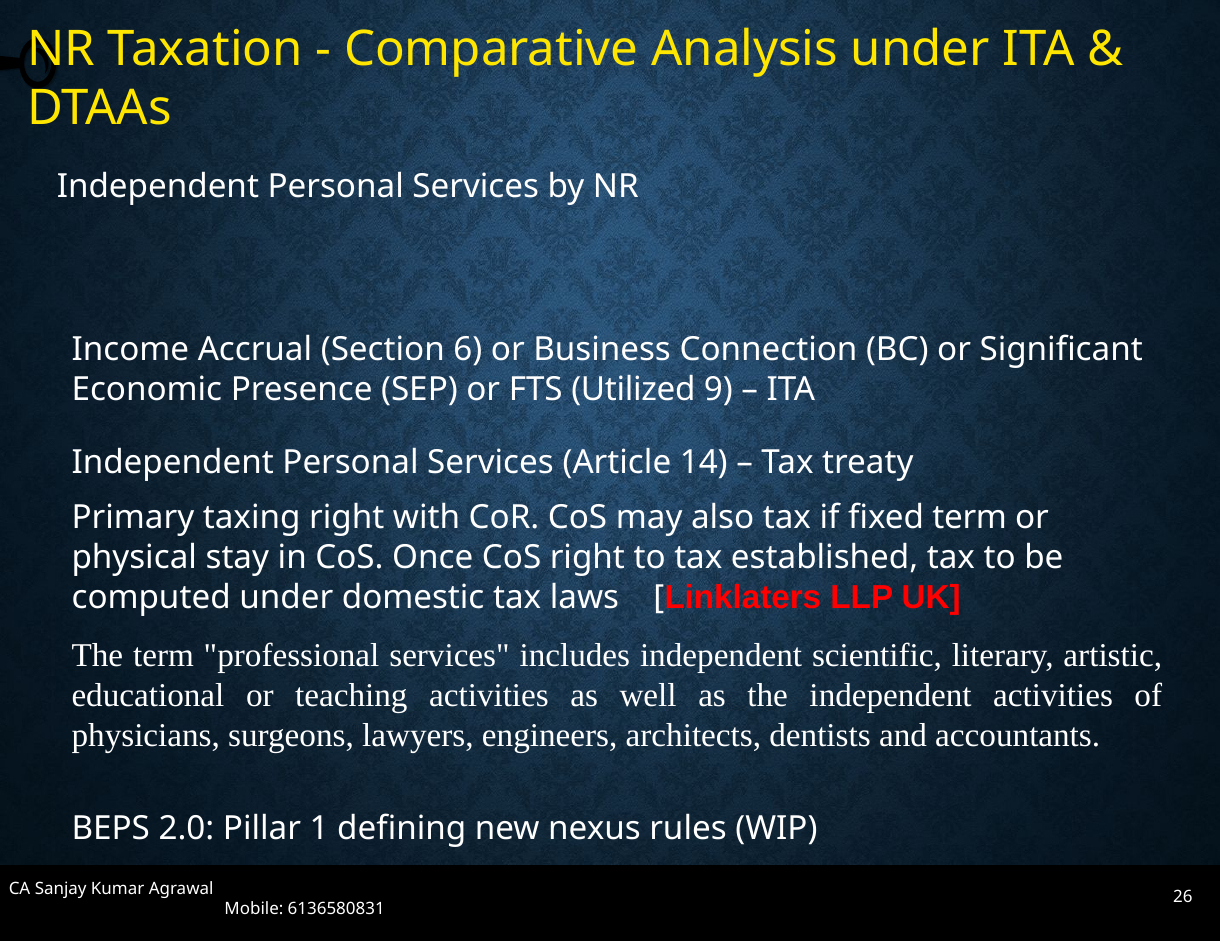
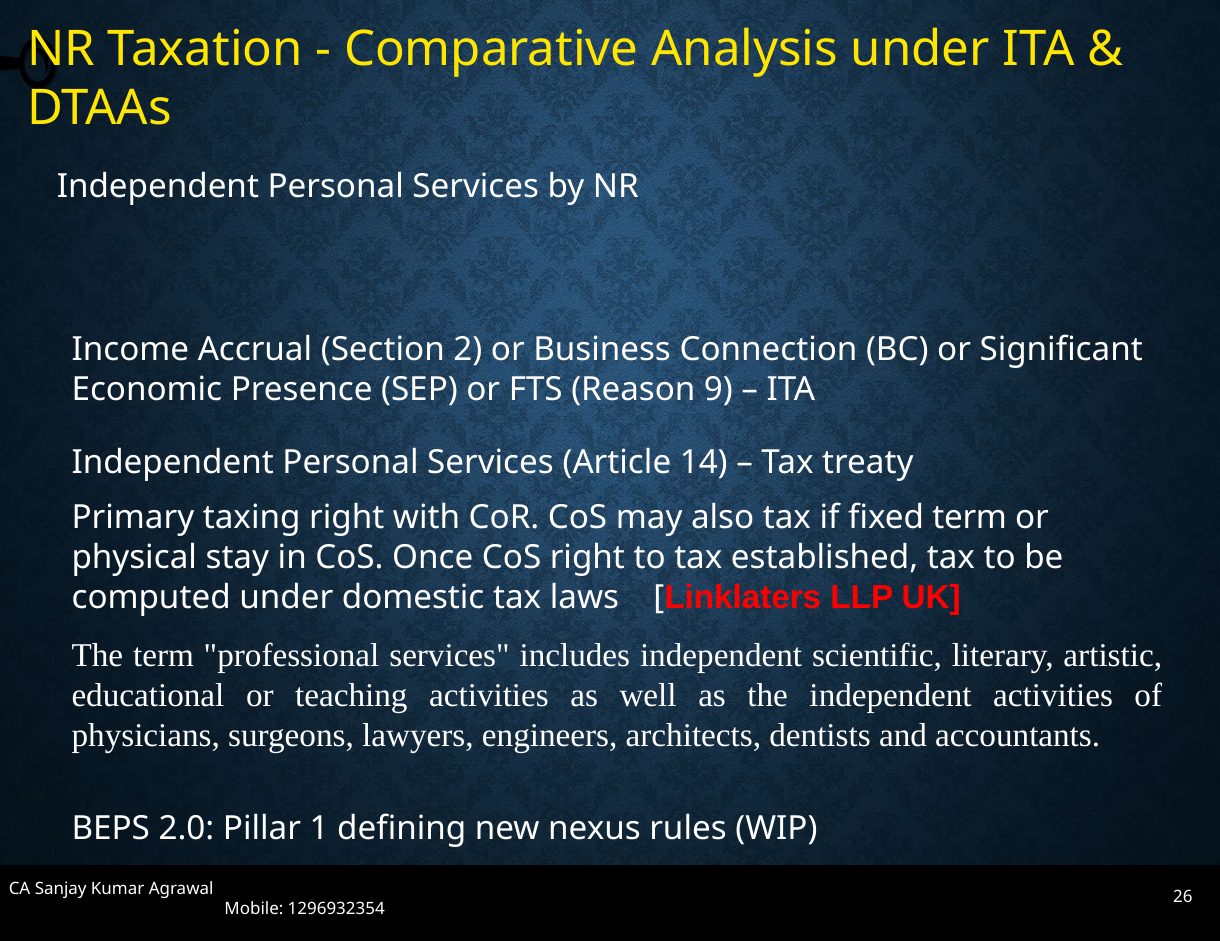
6: 6 -> 2 (468, 349)
Utilized: Utilized -> Reason (633, 389)
6136580831: 6136580831 -> 1296932354 (336, 909)
